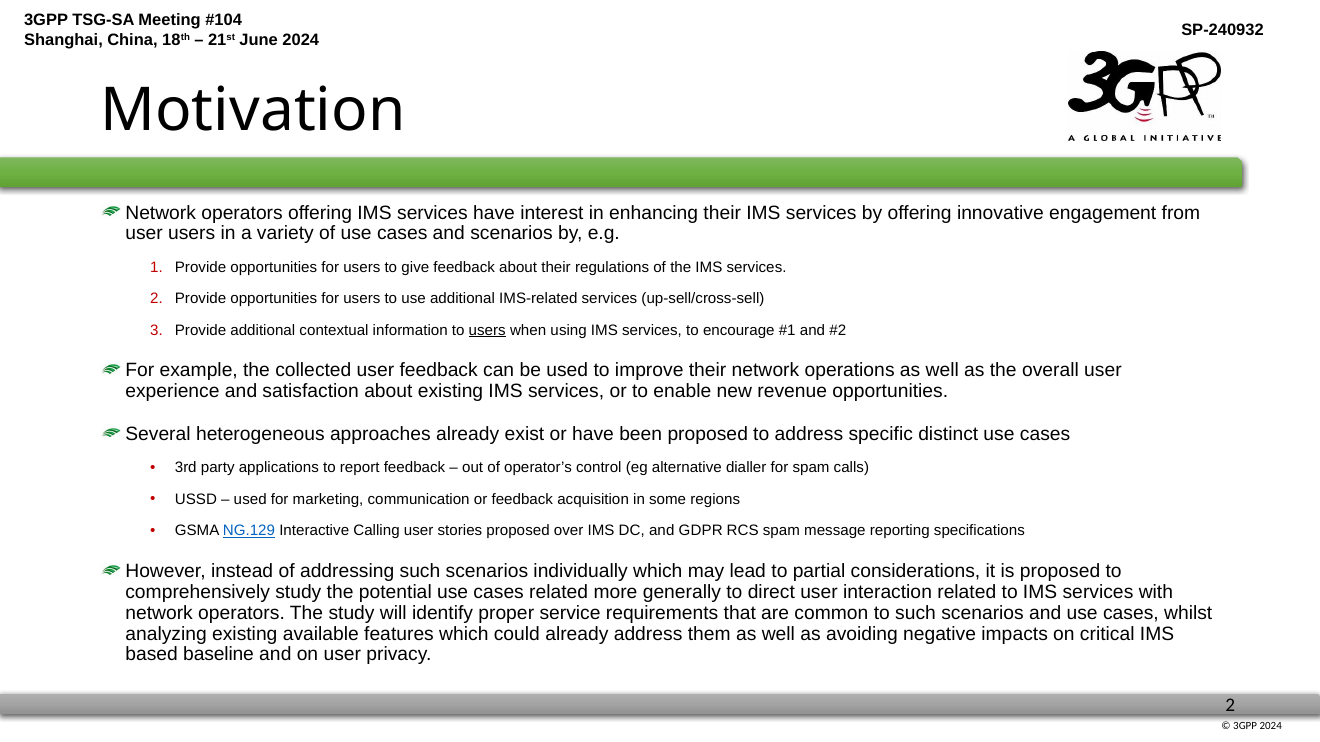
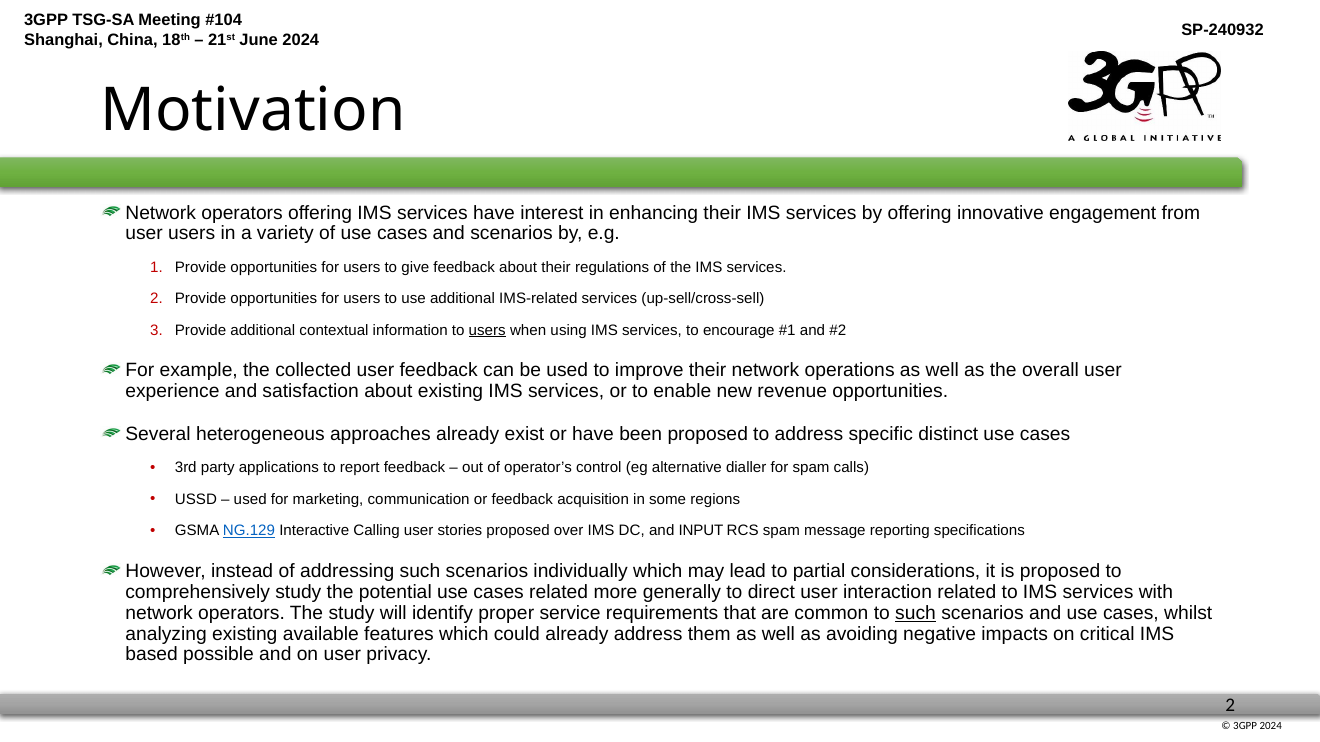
GDPR: GDPR -> INPUT (701, 531)
such underline: none -> present (916, 613)
baseline: baseline -> possible (219, 655)
